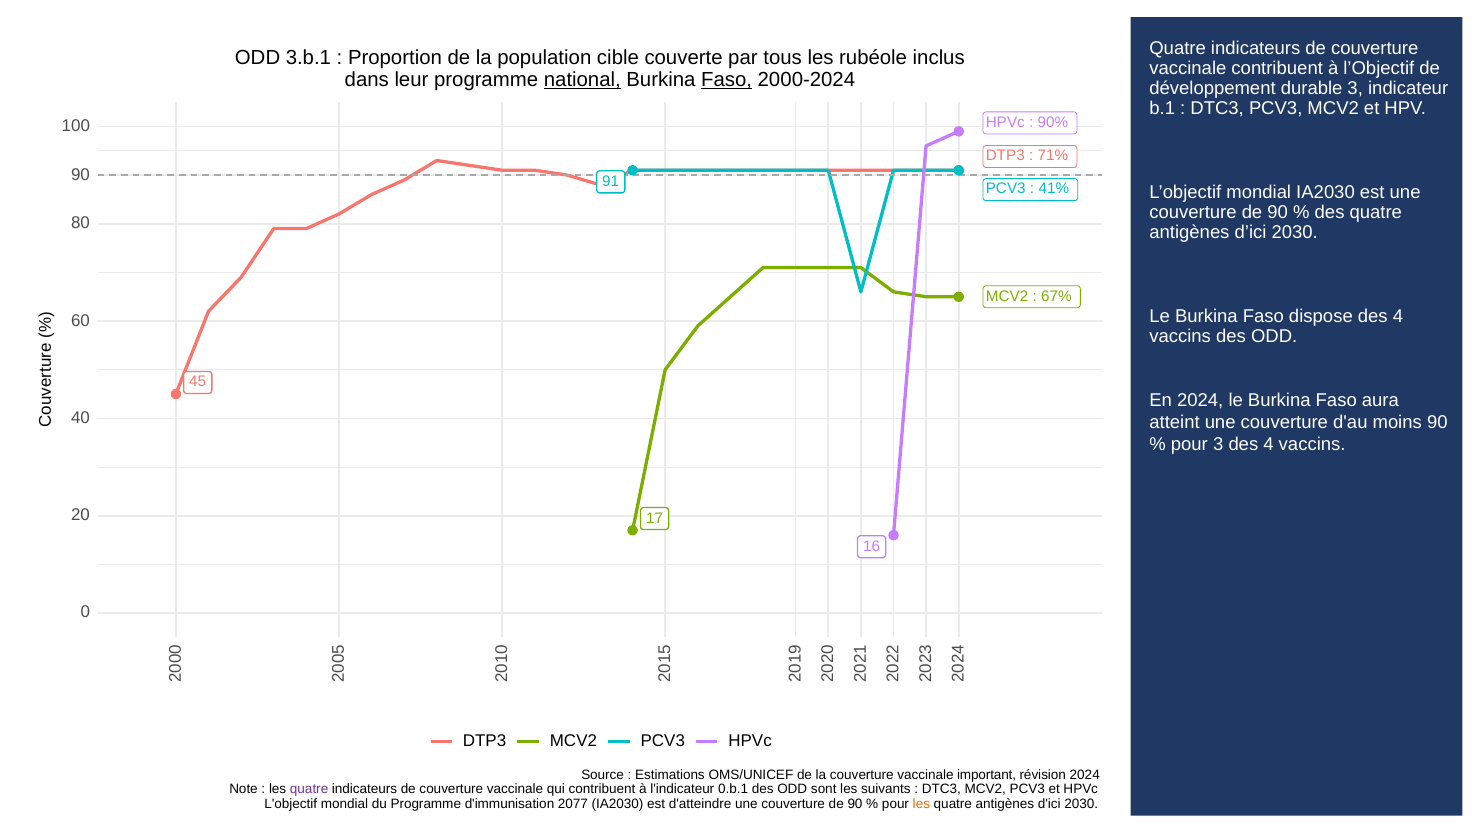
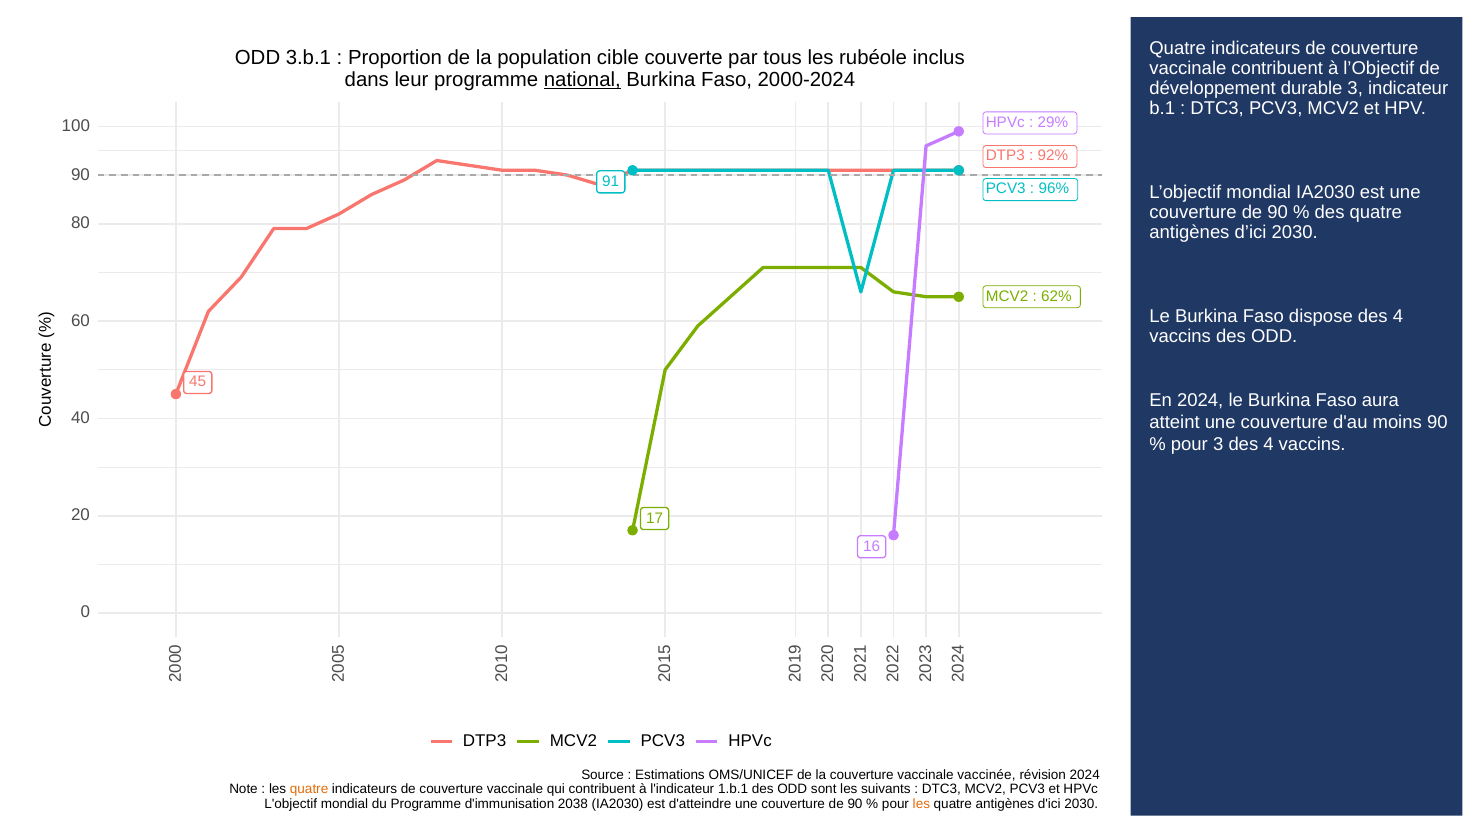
Faso underline: present -> none (727, 79)
90%: 90% -> 29% (1053, 122)
71%: 71% -> 92% (1053, 156)
41%: 41% -> 96% (1054, 189)
67%: 67% -> 62% (1056, 296)
important: important -> vaccinée (986, 775)
quatre colour: purple -> orange (309, 789)
0.b.1: 0.b.1 -> 1.b.1 (733, 789)
2077: 2077 -> 2038 (573, 804)
